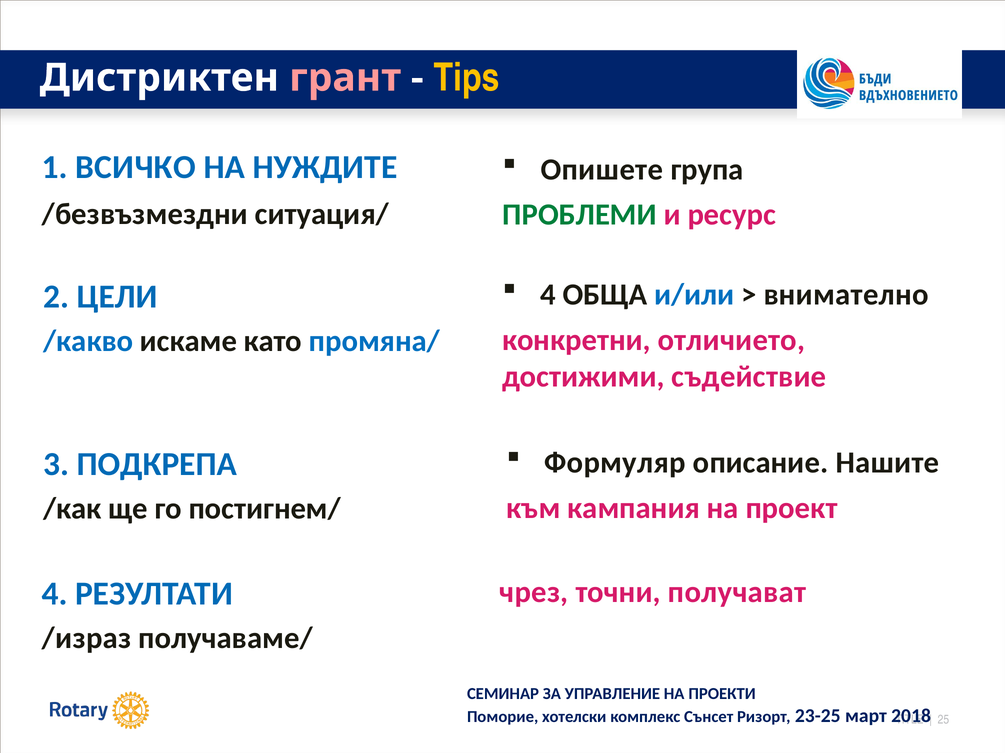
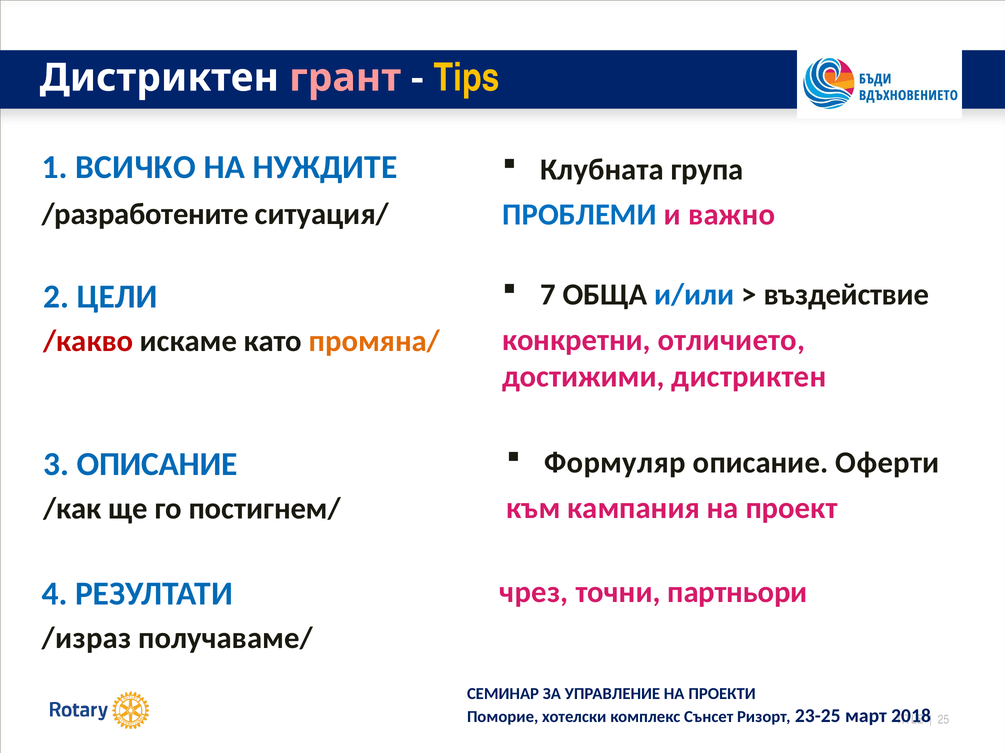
Опишете: Опишете -> Клубната (602, 170)
/безвъзмездни: /безвъзмездни -> /разработените (145, 214)
ПРОБЛЕМИ colour: green -> blue (580, 215)
ресурс: ресурс -> важно (732, 215)
4: 4 -> 7 (548, 295)
внимателно: внимателно -> въздействие (846, 295)
/какво colour: blue -> red (88, 341)
промяна/ colour: blue -> orange (374, 341)
достижими съдействие: съдействие -> дистриктен (749, 377)
Нашите: Нашите -> Оферти (887, 463)
3 ПОДКРЕПА: ПОДКРЕПА -> ОПИСАНИЕ (157, 465)
получават: получават -> партньори (737, 593)
